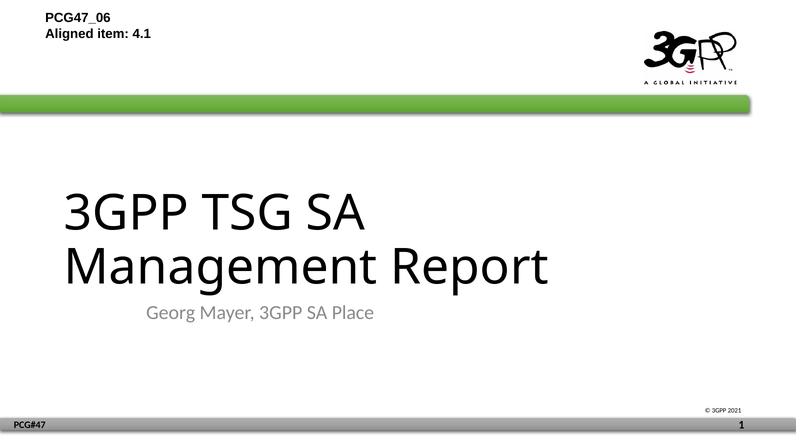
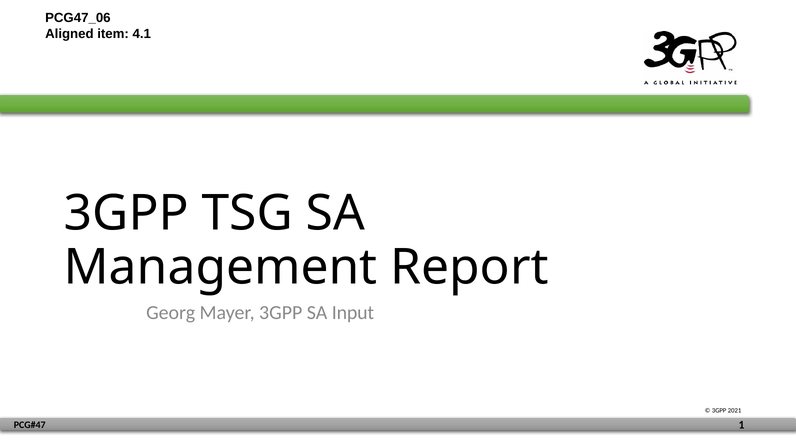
Place: Place -> Input (353, 313)
